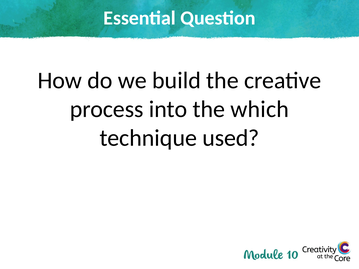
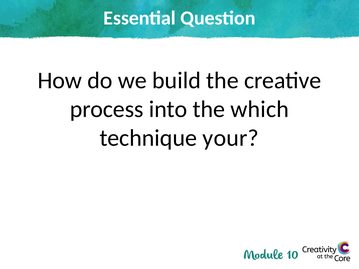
used: used -> your (231, 138)
